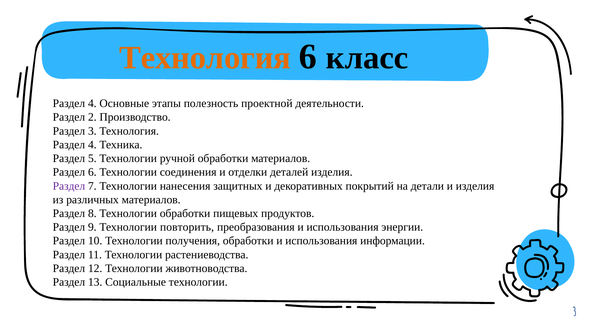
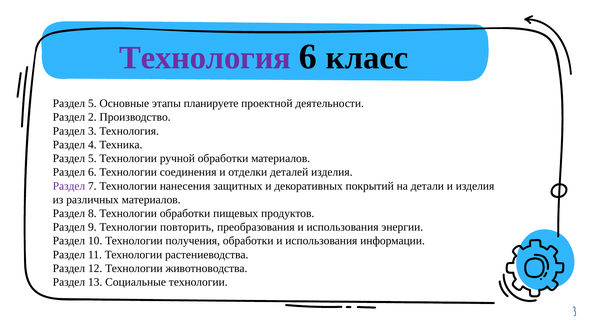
Технология colour: orange -> purple (205, 58)
4: 4 -> 5 (92, 104)
полезность: полезность -> планируете (211, 104)
